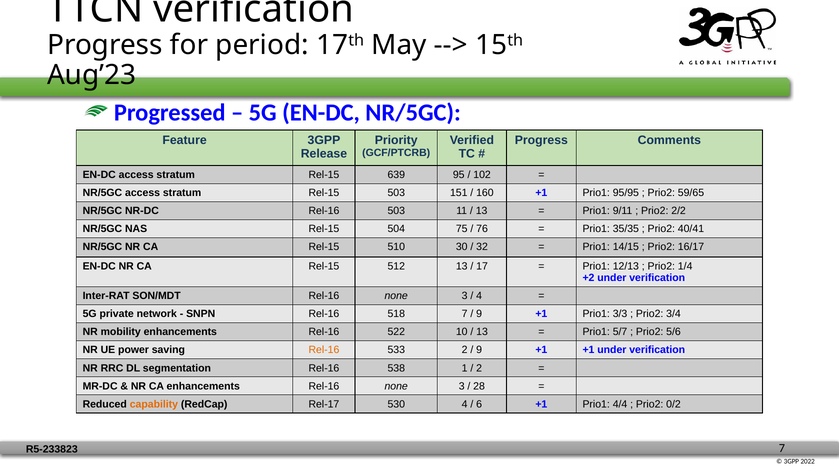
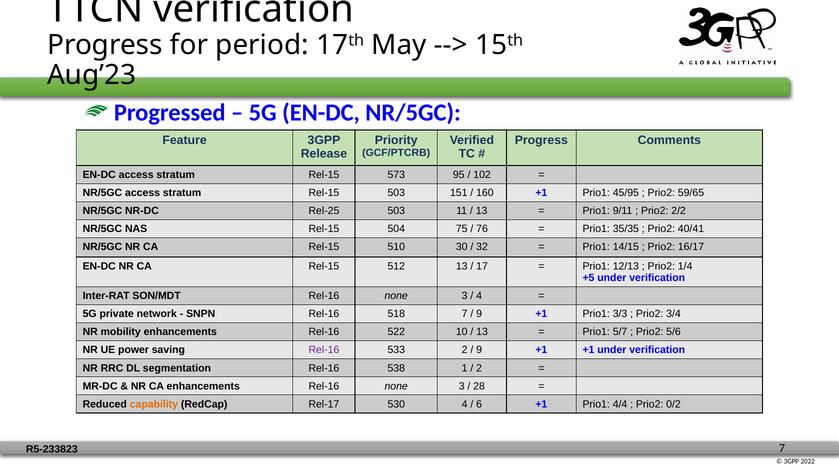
639: 639 -> 573 (396, 175)
95/95: 95/95 -> 45/95 (626, 193)
NR-DC Rel-16: Rel-16 -> Rel-25 (324, 211)
+2: +2 -> +5 (588, 278)
Rel-16 colour: orange -> purple (324, 350)
